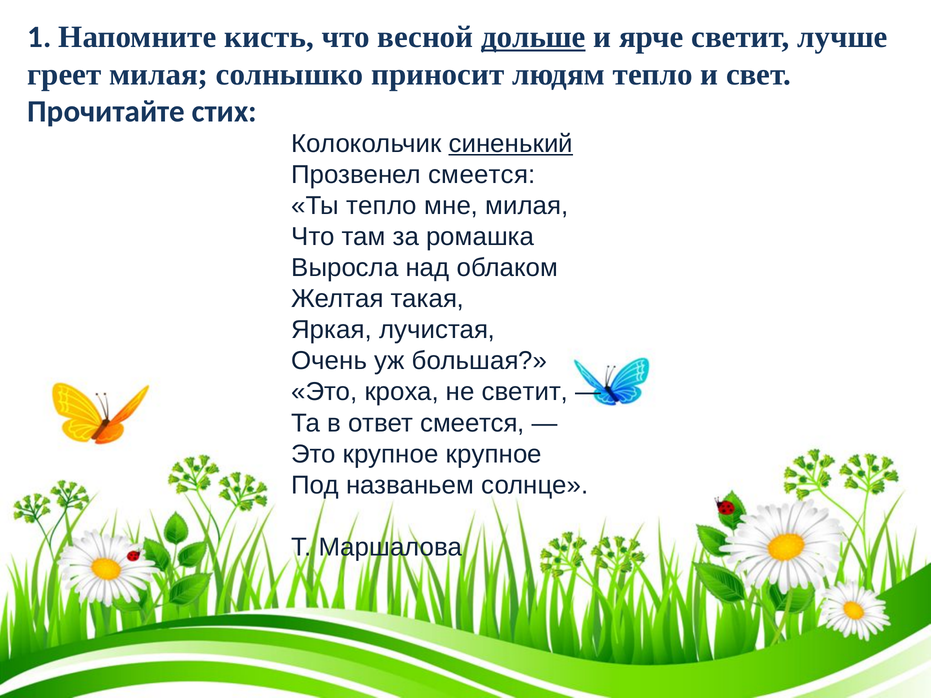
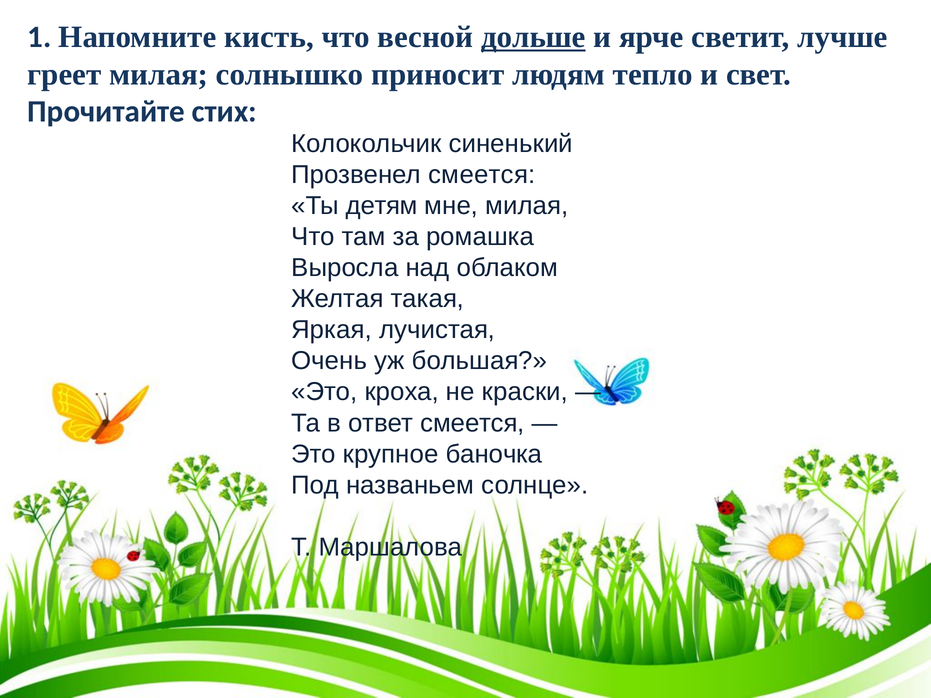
синенький underline: present -> none (511, 144)
Ты тепло: тепло -> детям (382, 206)
не светит: светит -> краски (525, 392)
крупное крупное: крупное -> баночка (494, 454)
